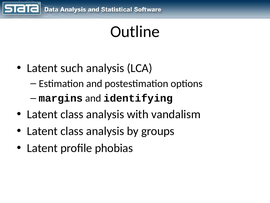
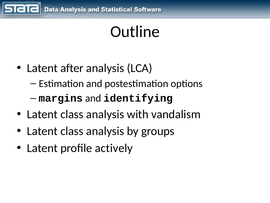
such: such -> after (72, 68)
phobias: phobias -> actively (114, 148)
